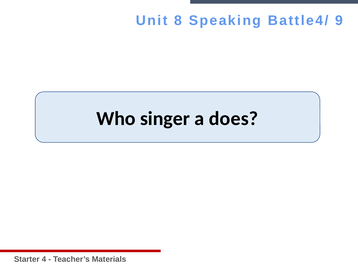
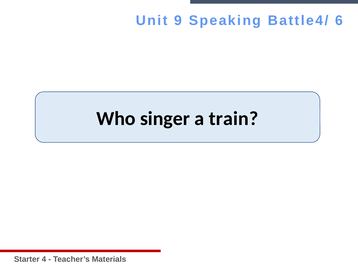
8: 8 -> 9 (178, 21)
9: 9 -> 6 (339, 21)
does: does -> train (234, 119)
